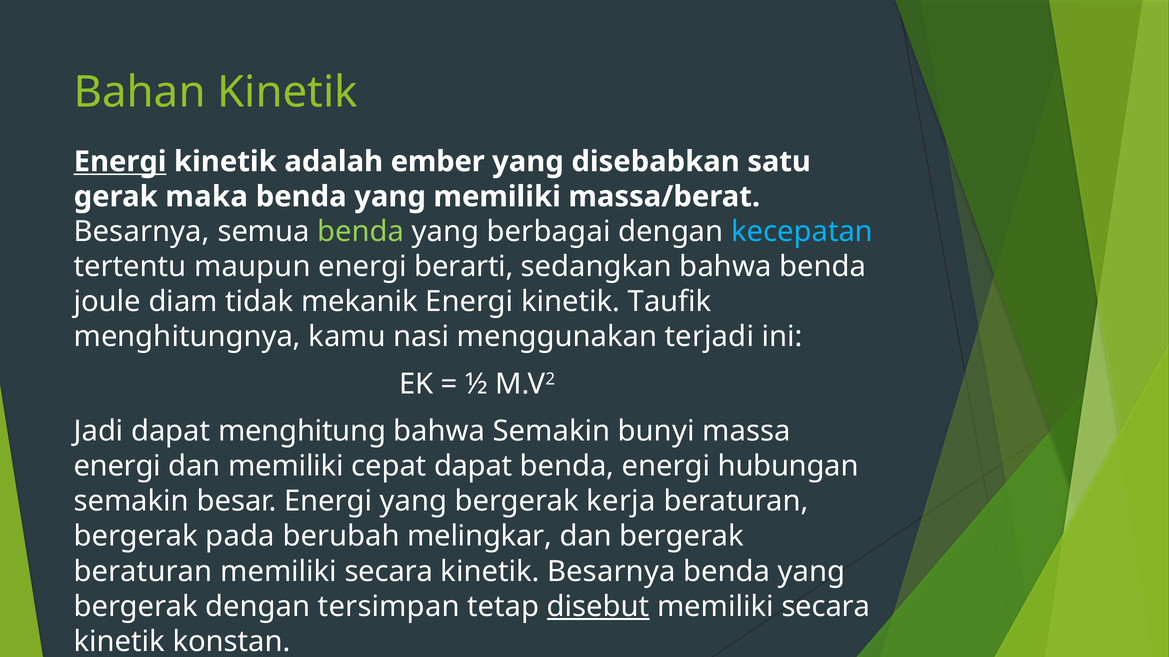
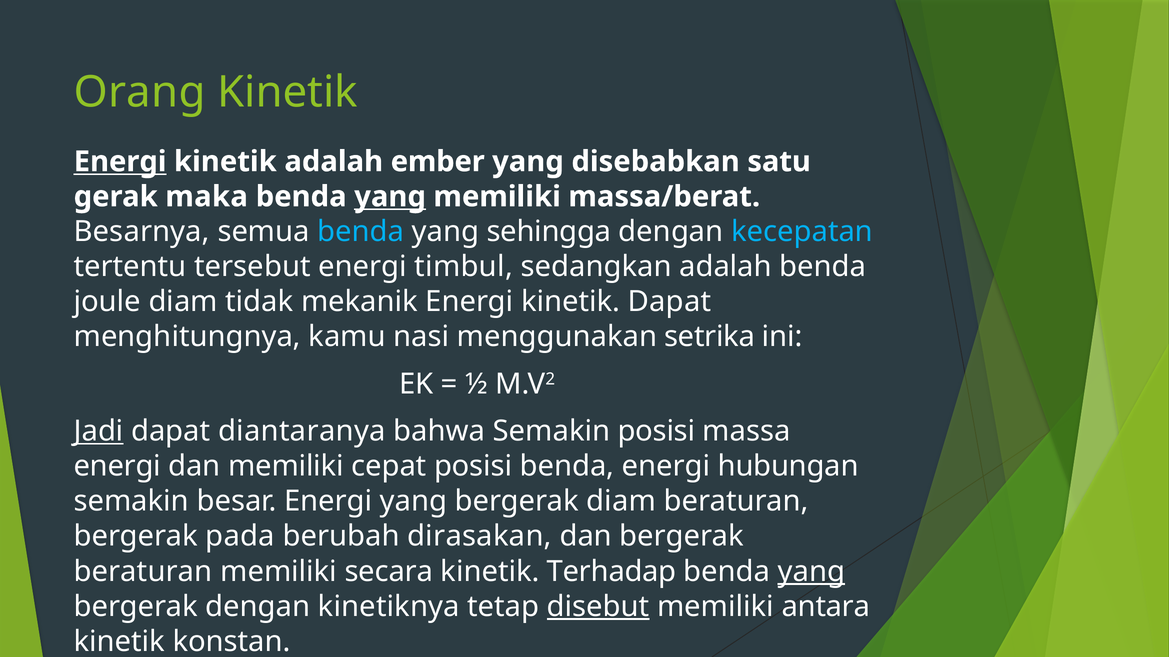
Bahan: Bahan -> Orang (140, 92)
yang underline: none -> present (390, 197)
benda colour: light green -> light blue (361, 232)
berbagai: berbagai -> sehingga (549, 232)
maupun: maupun -> tersebut (252, 267)
berarti: berarti -> timbul (464, 267)
sedangkan bahwa: bahwa -> adalah (726, 267)
kinetik Taufik: Taufik -> Dapat (670, 302)
terjadi: terjadi -> setrika (710, 337)
Jadi underline: none -> present (99, 432)
menghitung: menghitung -> diantaranya (302, 432)
Semakin bunyi: bunyi -> posisi (656, 432)
cepat dapat: dapat -> posisi (473, 467)
bergerak kerja: kerja -> diam (621, 502)
melingkar: melingkar -> dirasakan (479, 537)
kinetik Besarnya: Besarnya -> Terhadap (612, 572)
yang underline: none -> present (811, 572)
tersimpan: tersimpan -> kinetiknya (389, 607)
secara: secara -> antara (826, 607)
